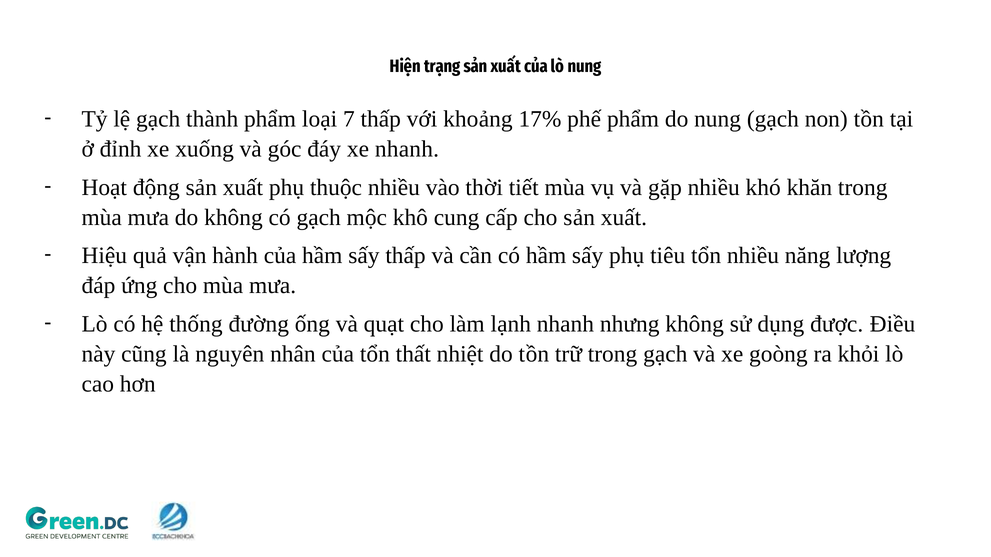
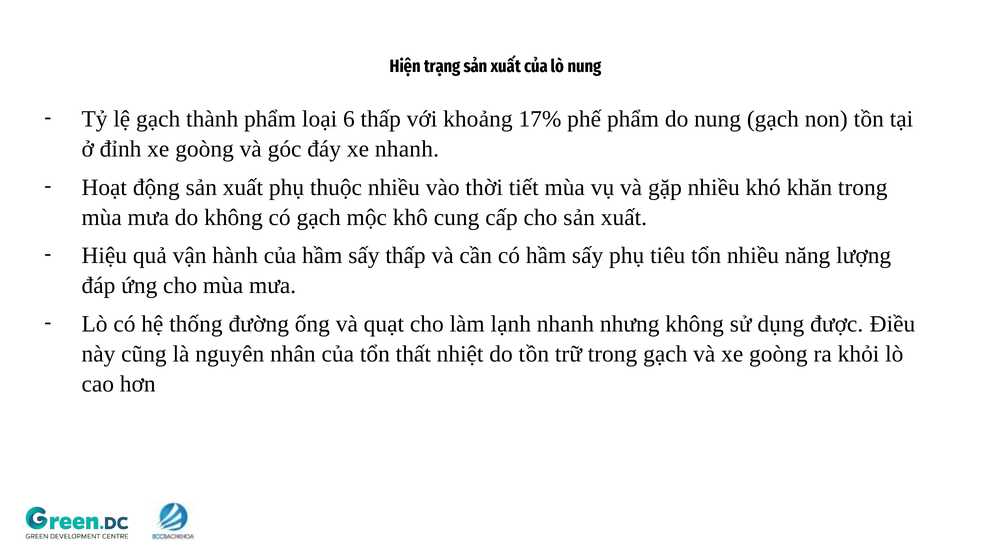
7: 7 -> 6 (349, 119)
đỉnh xe xuống: xuống -> goòng (205, 149)
